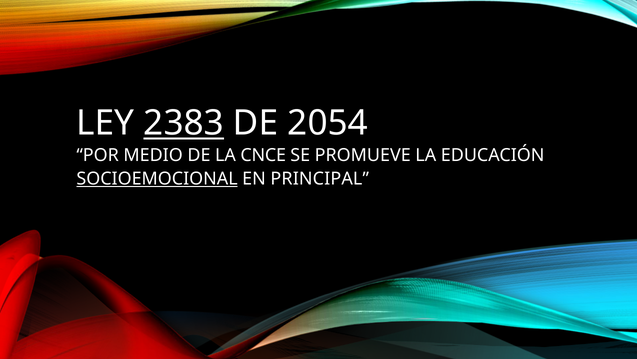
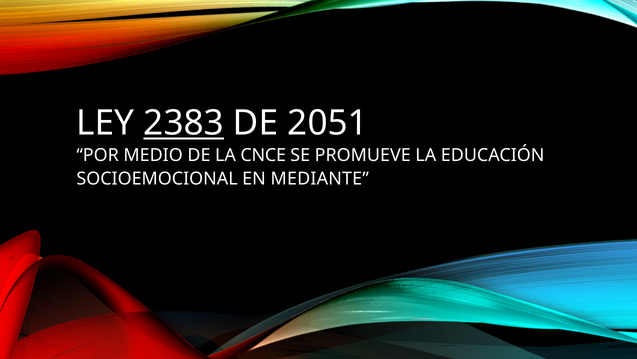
2054: 2054 -> 2051 (328, 123)
SOCIOEMOCIONAL underline: present -> none (157, 178)
PRINCIPAL: PRINCIPAL -> MEDIANTE (320, 178)
